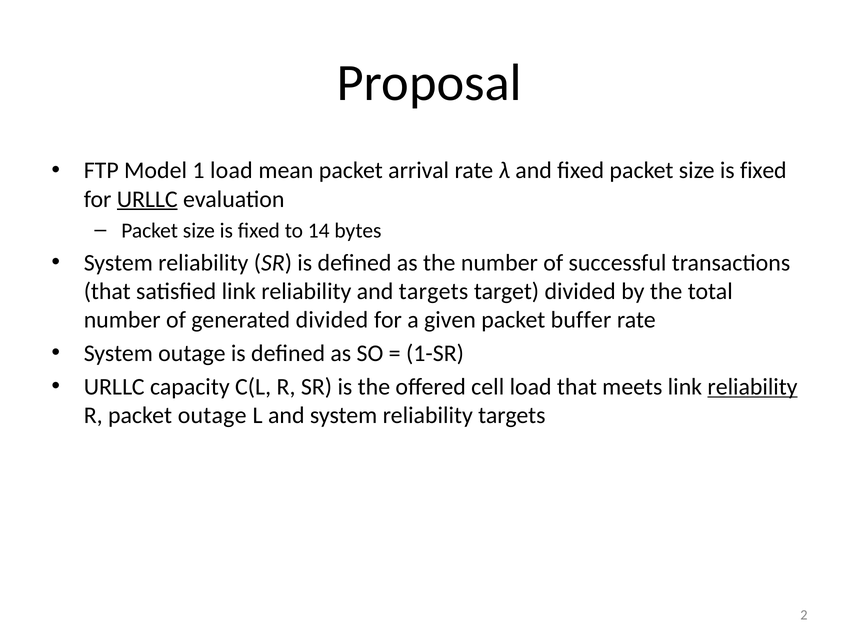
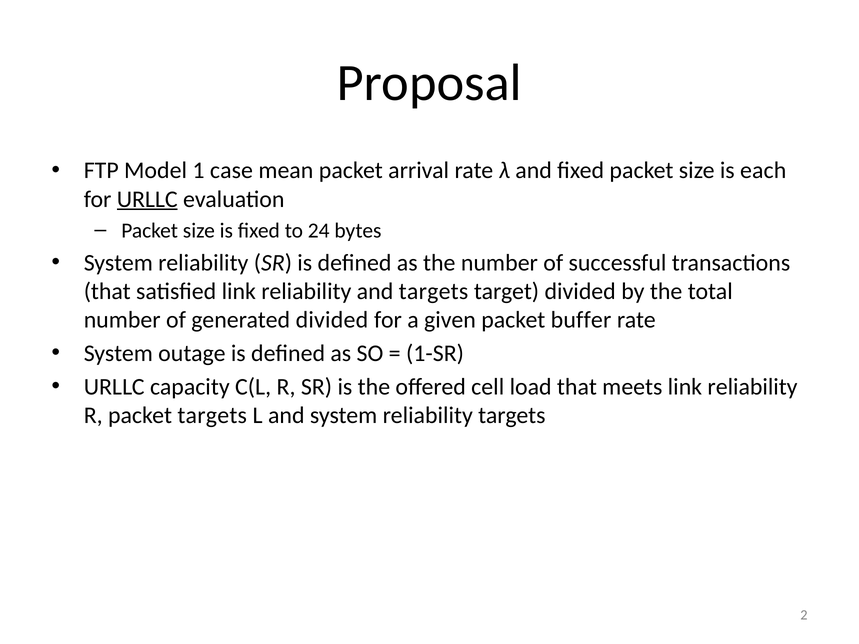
1 load: load -> case (231, 171)
fixed: fixed -> each (763, 171)
14: 14 -> 24 (319, 231)
reliability underline: present -> none (753, 387)
packet outage: outage -> targets (212, 415)
